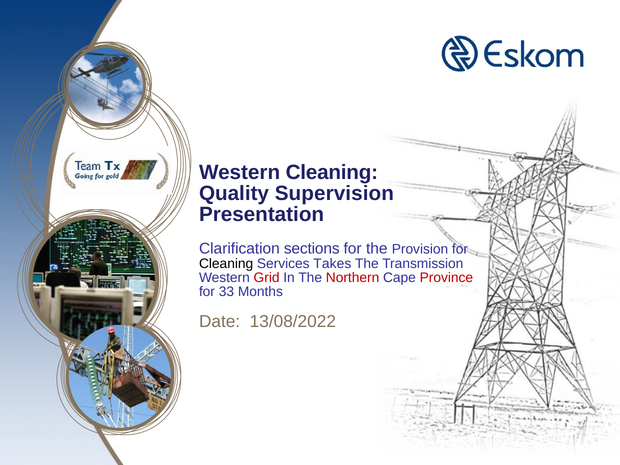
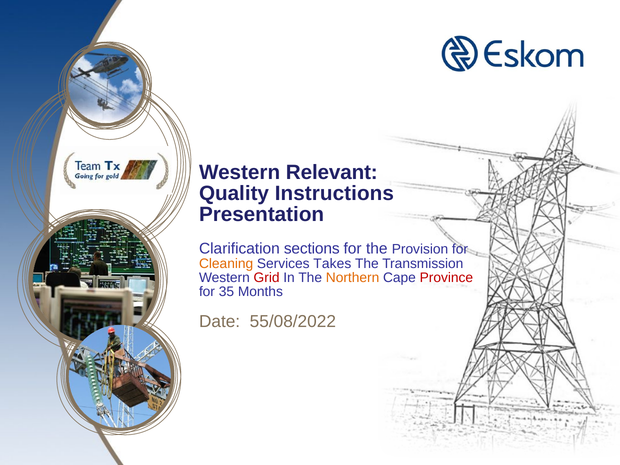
Western Cleaning: Cleaning -> Relevant (332, 172)
Supervision: Supervision -> Instructions (334, 193)
Cleaning colour: black -> orange (226, 264)
Northern colour: red -> orange (353, 278)
33: 33 -> 35 (226, 292)
13/08/2022: 13/08/2022 -> 55/08/2022 (293, 322)
